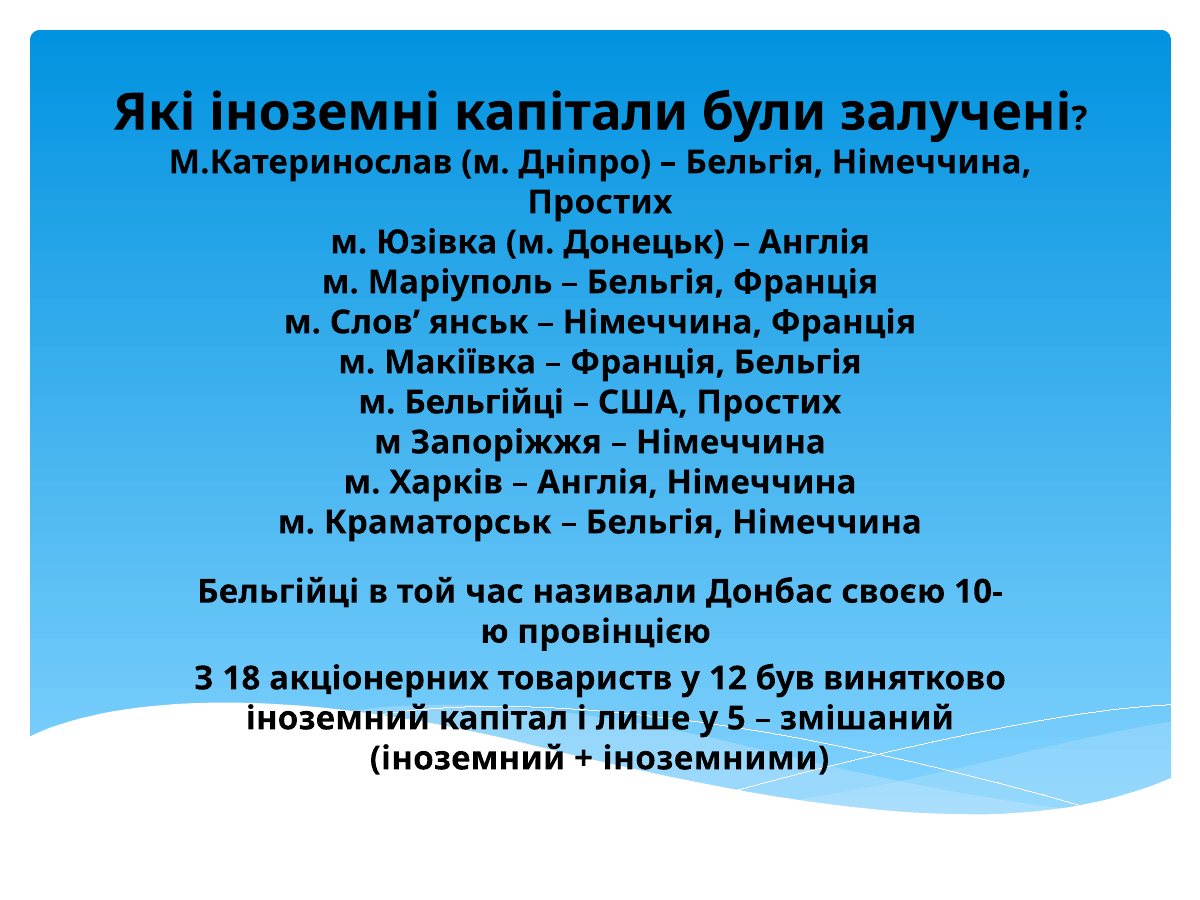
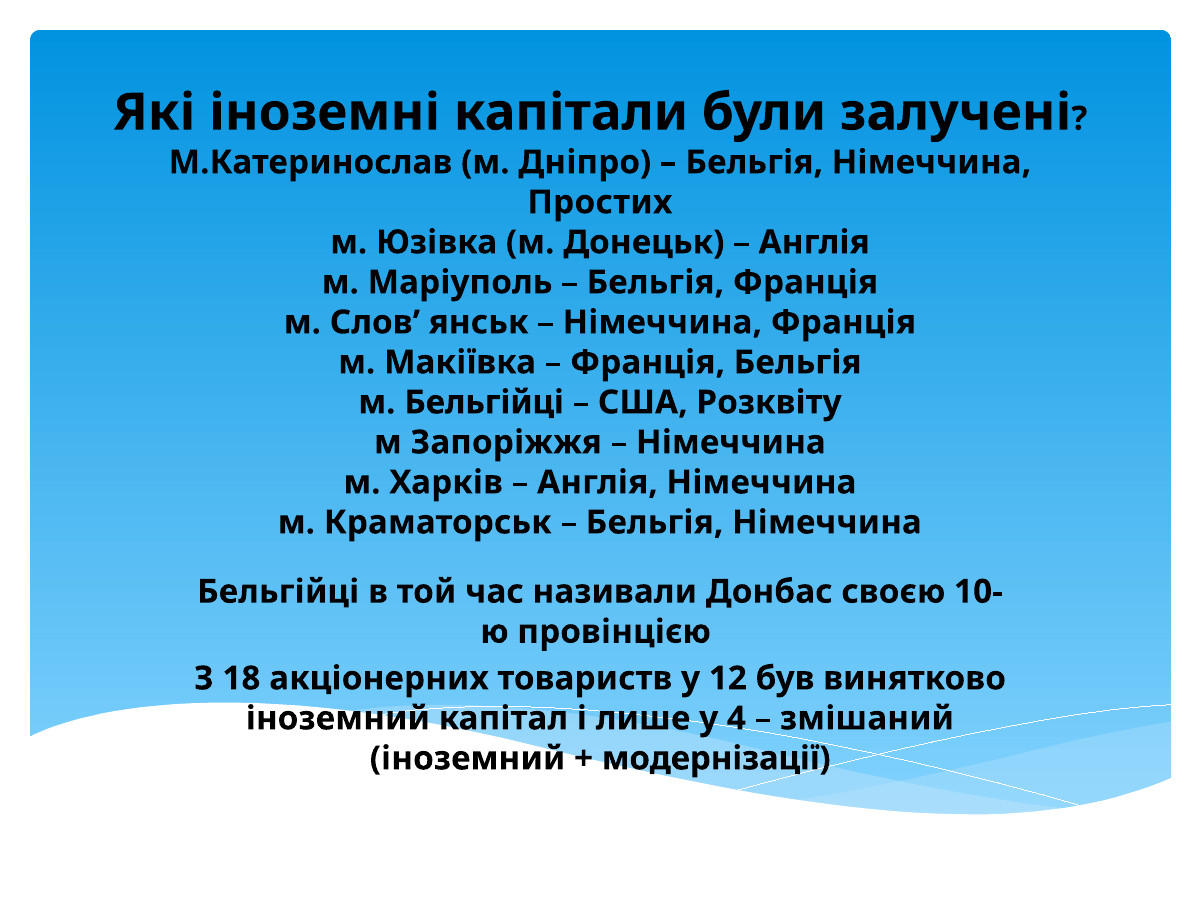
США Простих: Простих -> Розквіту (769, 402)
5: 5 -> 4 (736, 718)
іноземними: іноземними -> модернізації (716, 758)
